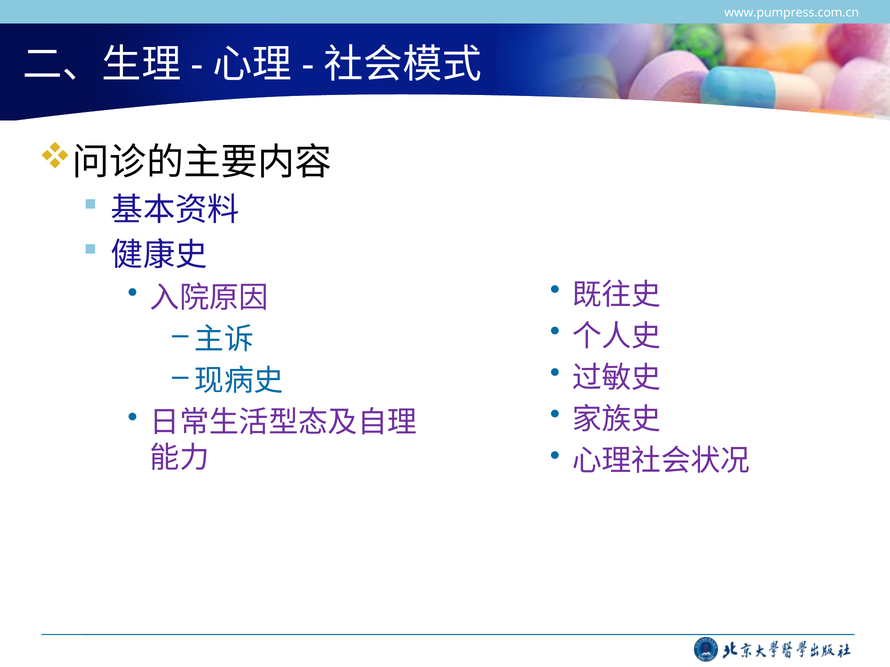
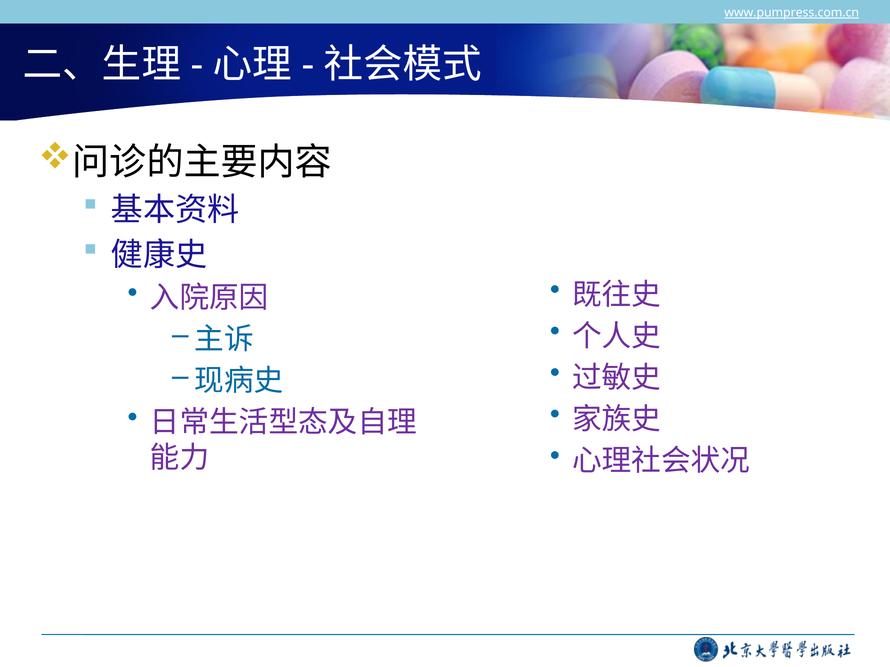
www.pumpress.com.cn underline: none -> present (792, 13)
